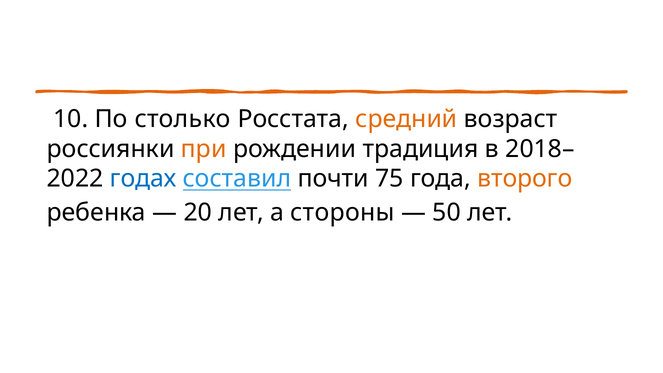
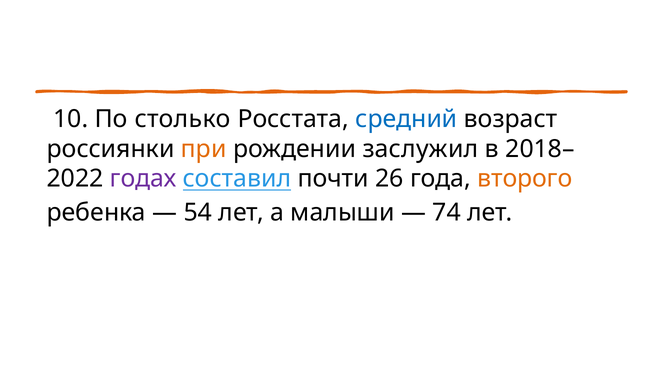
средний colour: orange -> blue (406, 119)
традиция: традиция -> заслужил (420, 149)
годах colour: blue -> purple (143, 179)
75: 75 -> 26 (389, 179)
20: 20 -> 54 (198, 213)
стороны: стороны -> малыши (343, 213)
50: 50 -> 74 (447, 213)
